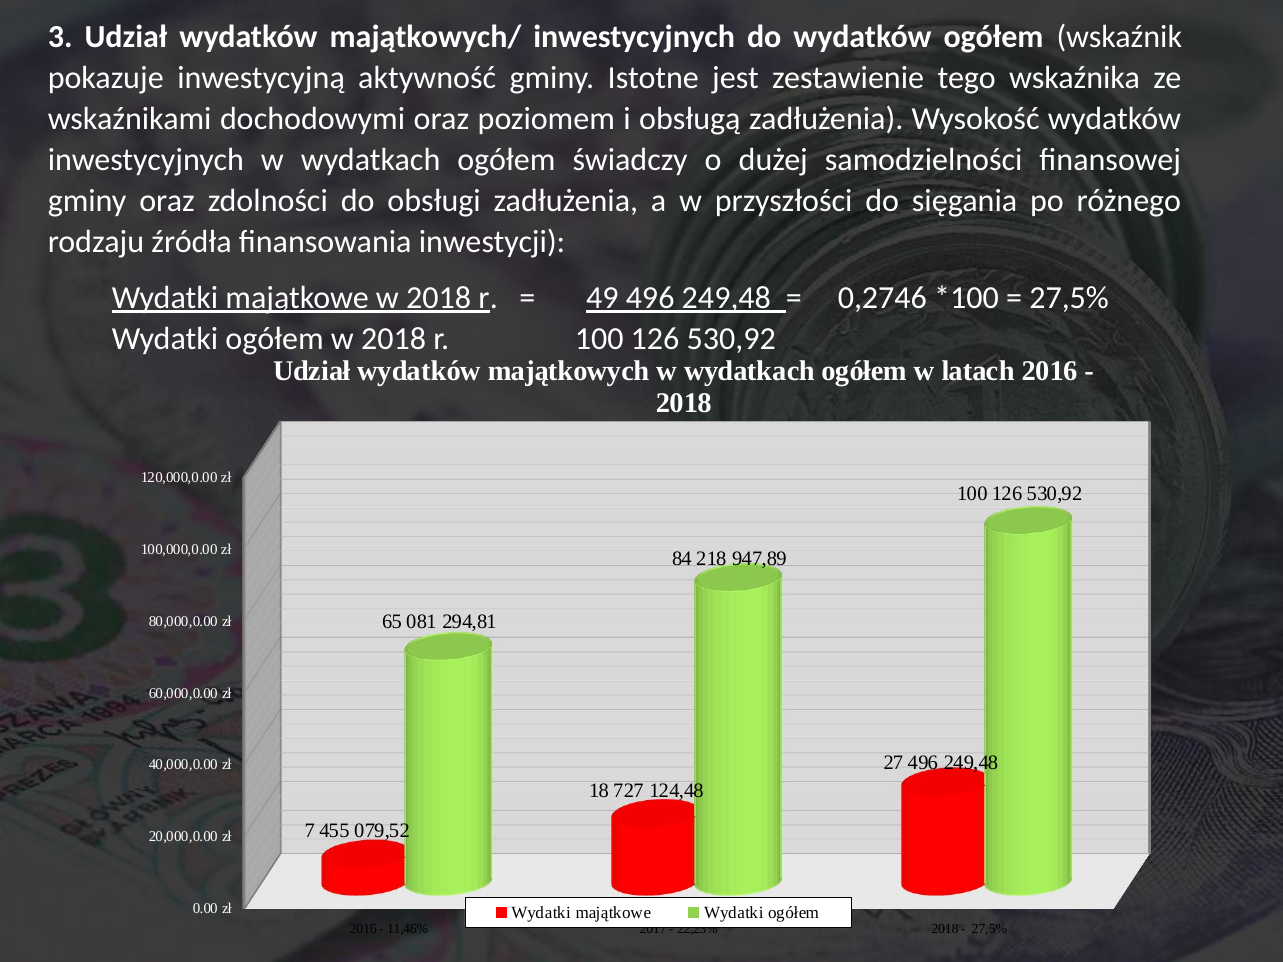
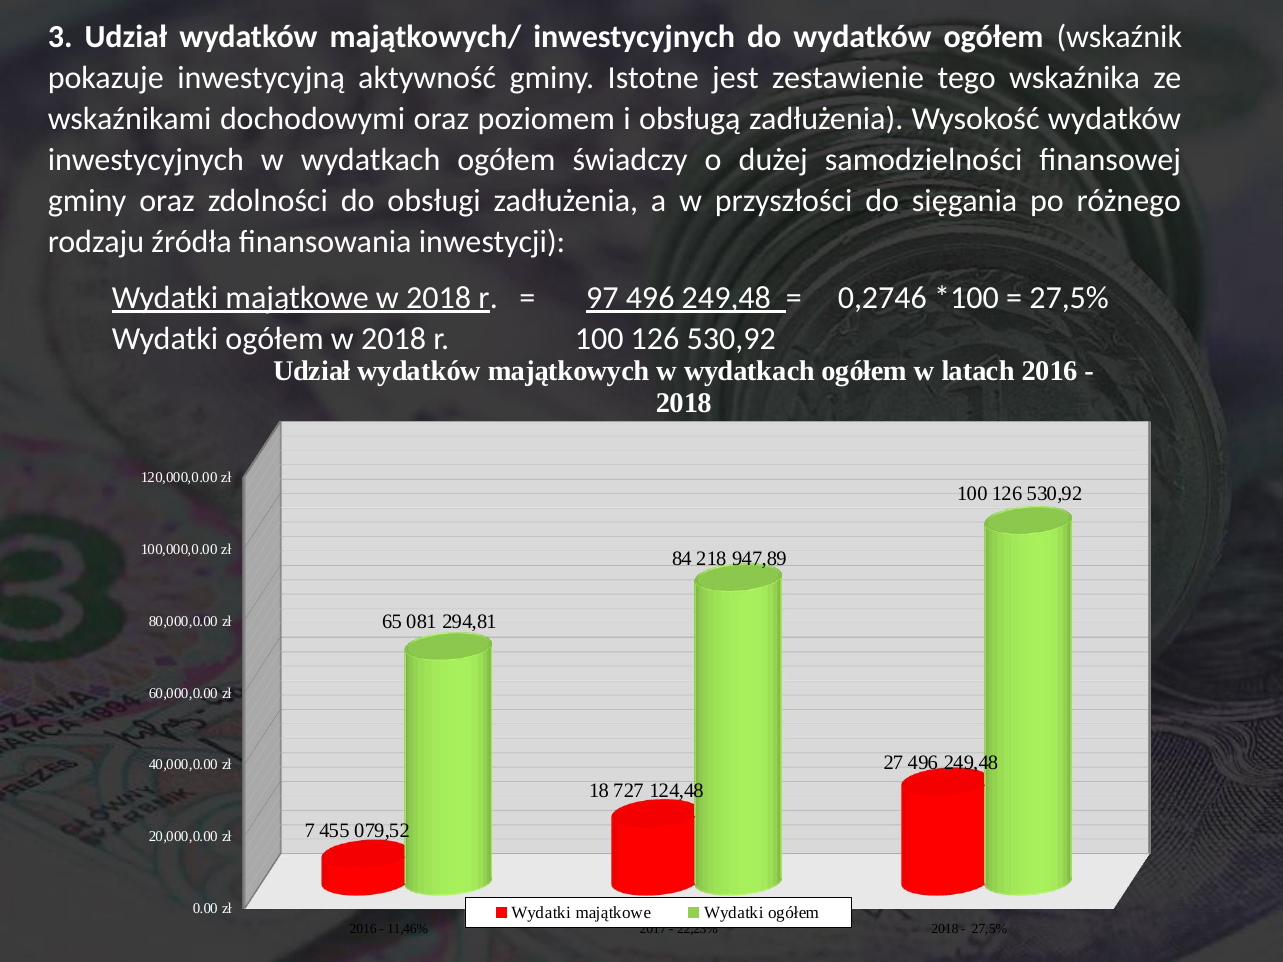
49: 49 -> 97 (602, 298)
